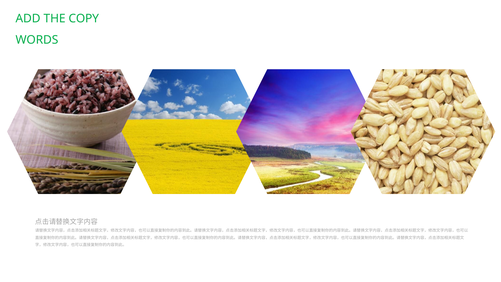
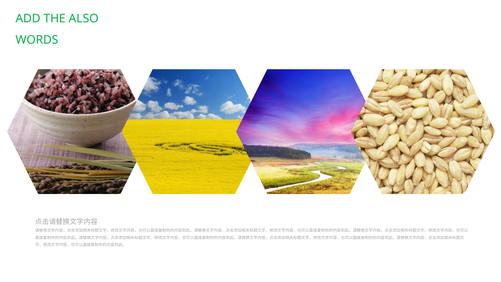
COPY: COPY -> ALSO (84, 19)
